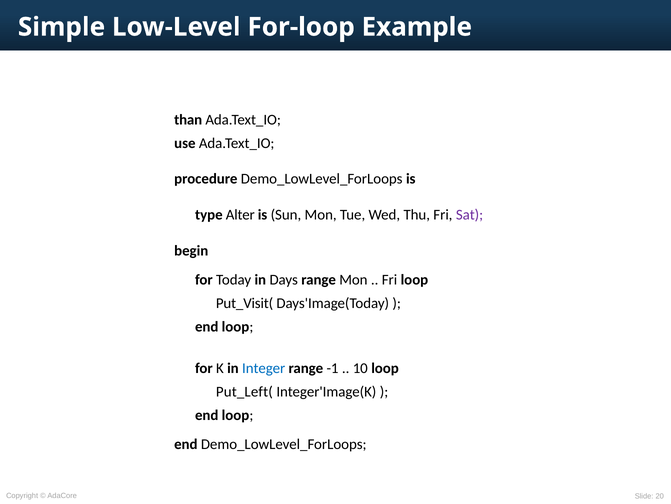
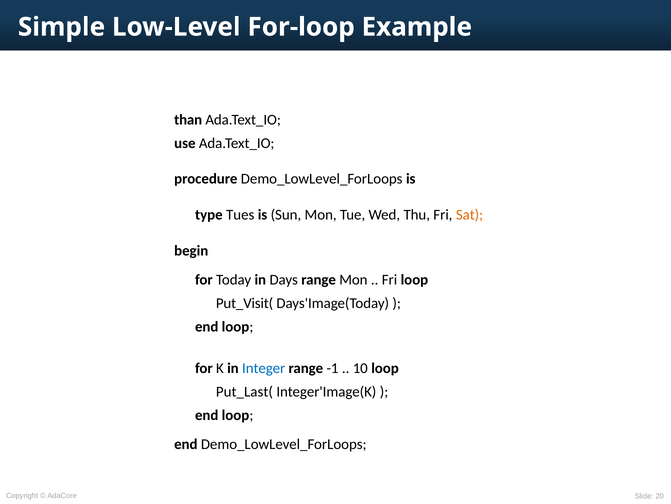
Alter: Alter -> Tues (240, 215)
Sat colour: purple -> orange (470, 215)
Put_Left(: Put_Left( -> Put_Last( (244, 391)
